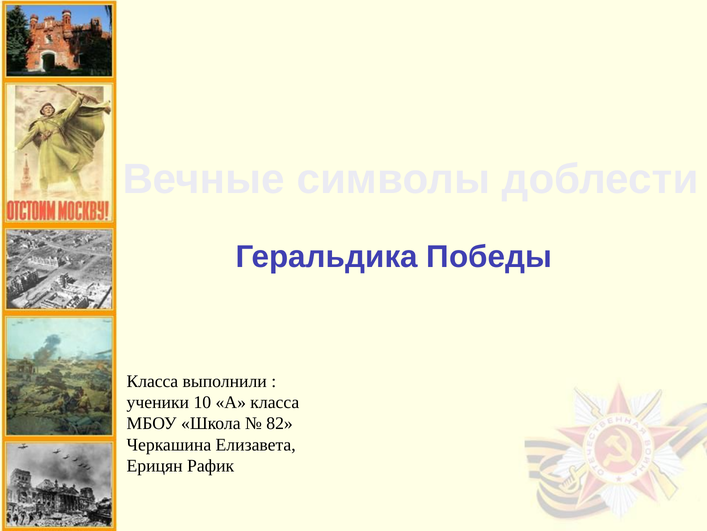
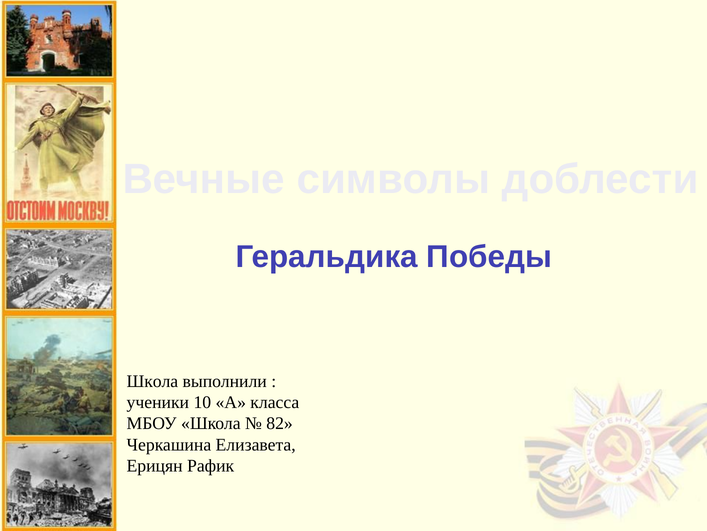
Класса: Класса -> Школа (152, 381)
